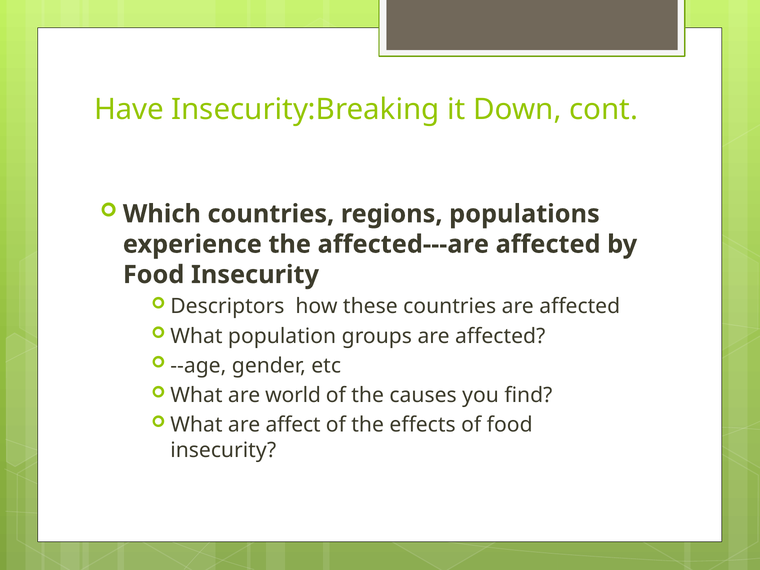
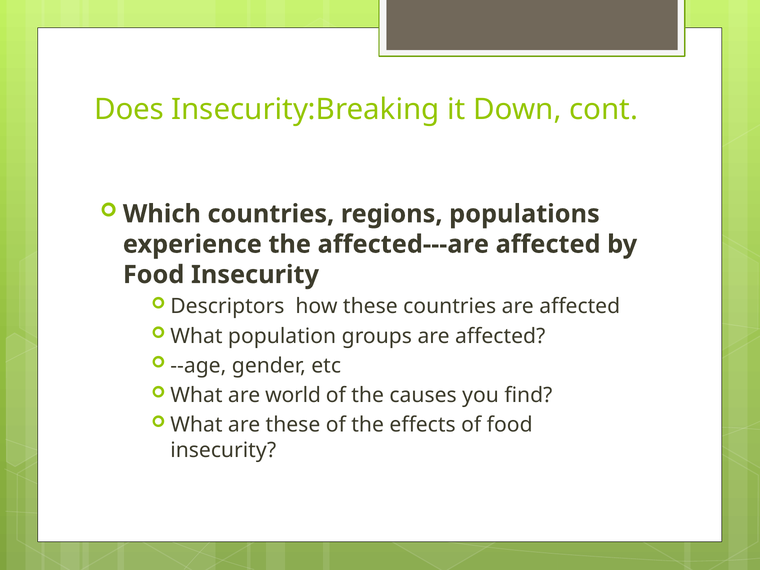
Have: Have -> Does (129, 110)
are affect: affect -> these (293, 425)
